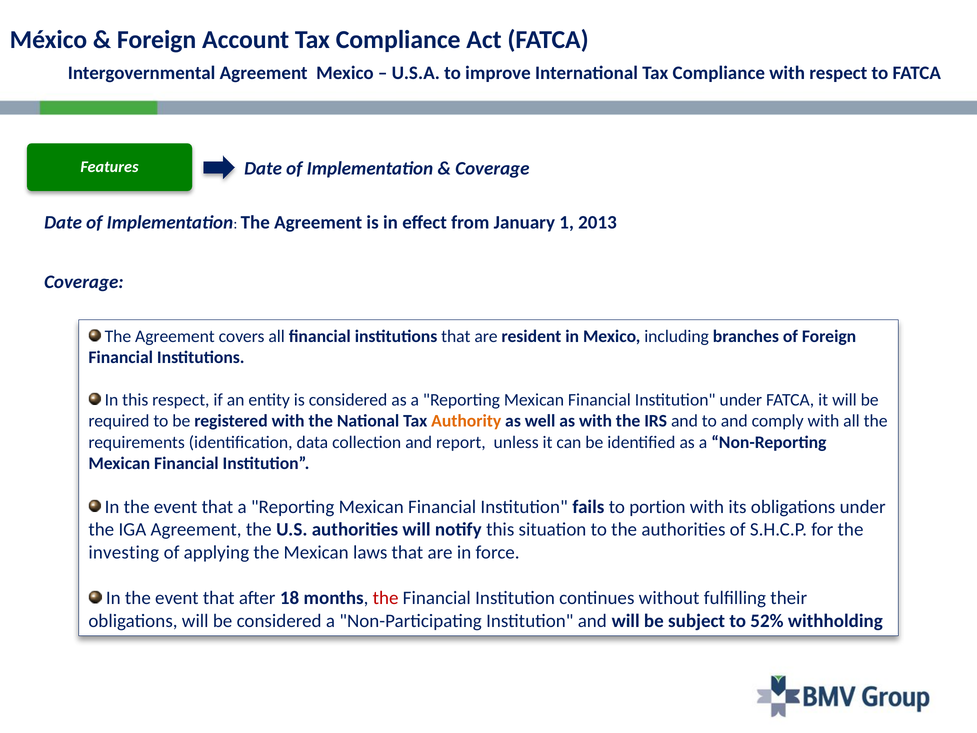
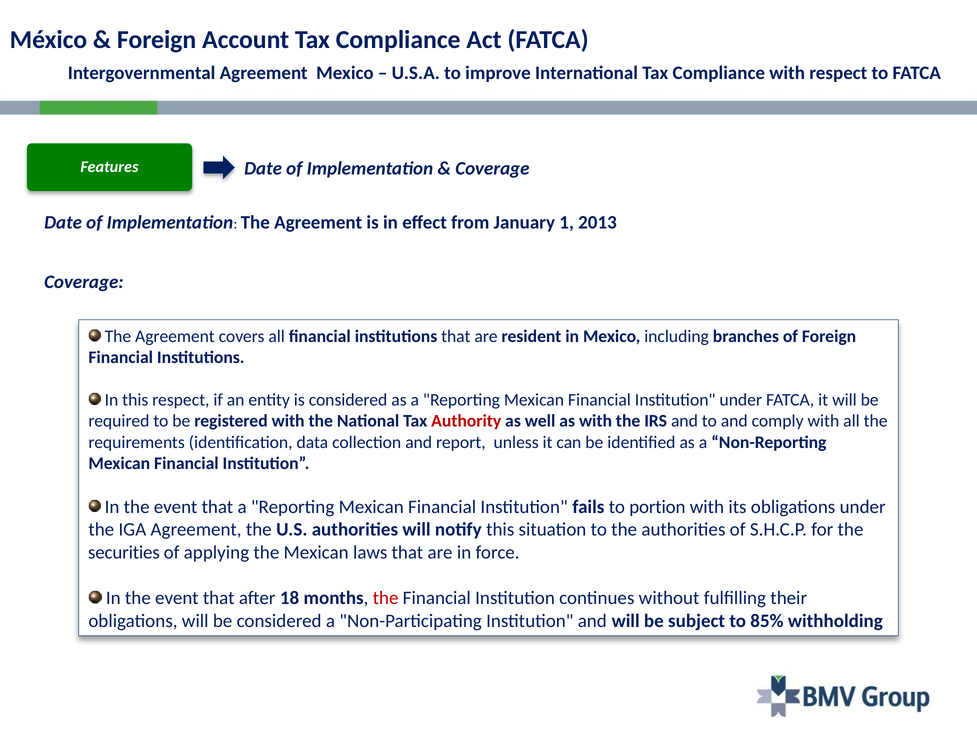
Authority colour: orange -> red (466, 421)
investing: investing -> securities (124, 552)
52%: 52% -> 85% (767, 621)
